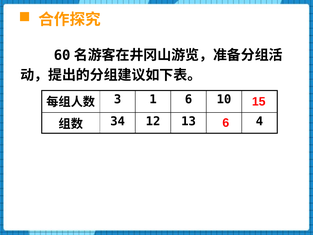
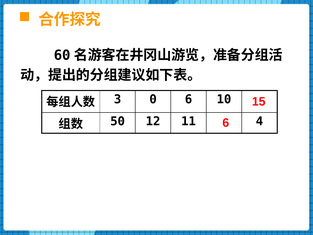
1: 1 -> 0 (153, 99)
34: 34 -> 50 (118, 121)
13: 13 -> 11 (189, 121)
